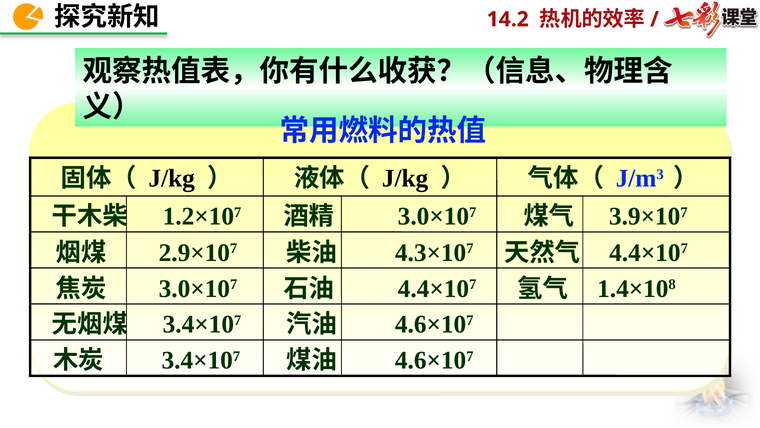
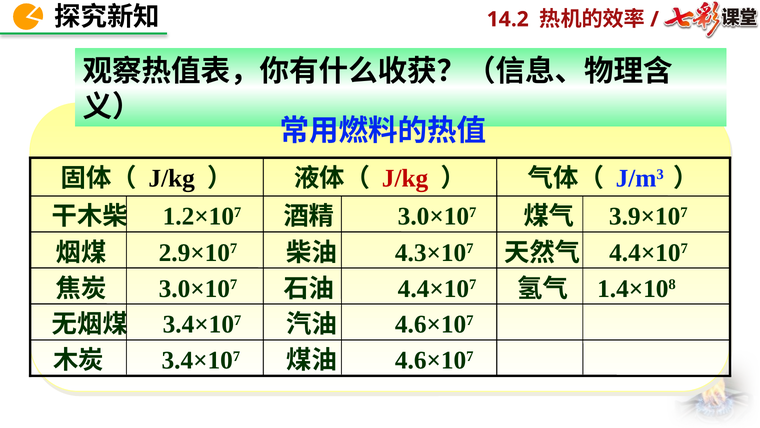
J/kg colour: black -> red (405, 178)
